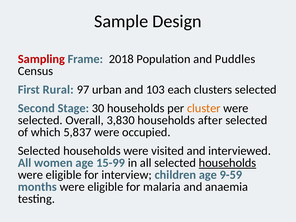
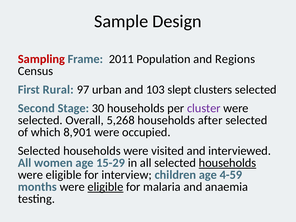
2018: 2018 -> 2011 (121, 59)
Puddles: Puddles -> Regions (235, 59)
each: each -> slept (179, 90)
cluster colour: orange -> purple (204, 108)
3,830: 3,830 -> 5,268 (121, 120)
5,837: 5,837 -> 8,901 (77, 132)
15-99: 15-99 -> 15-29 (111, 163)
9-59: 9-59 -> 4-59 (231, 175)
eligible underline: none -> present (105, 187)
